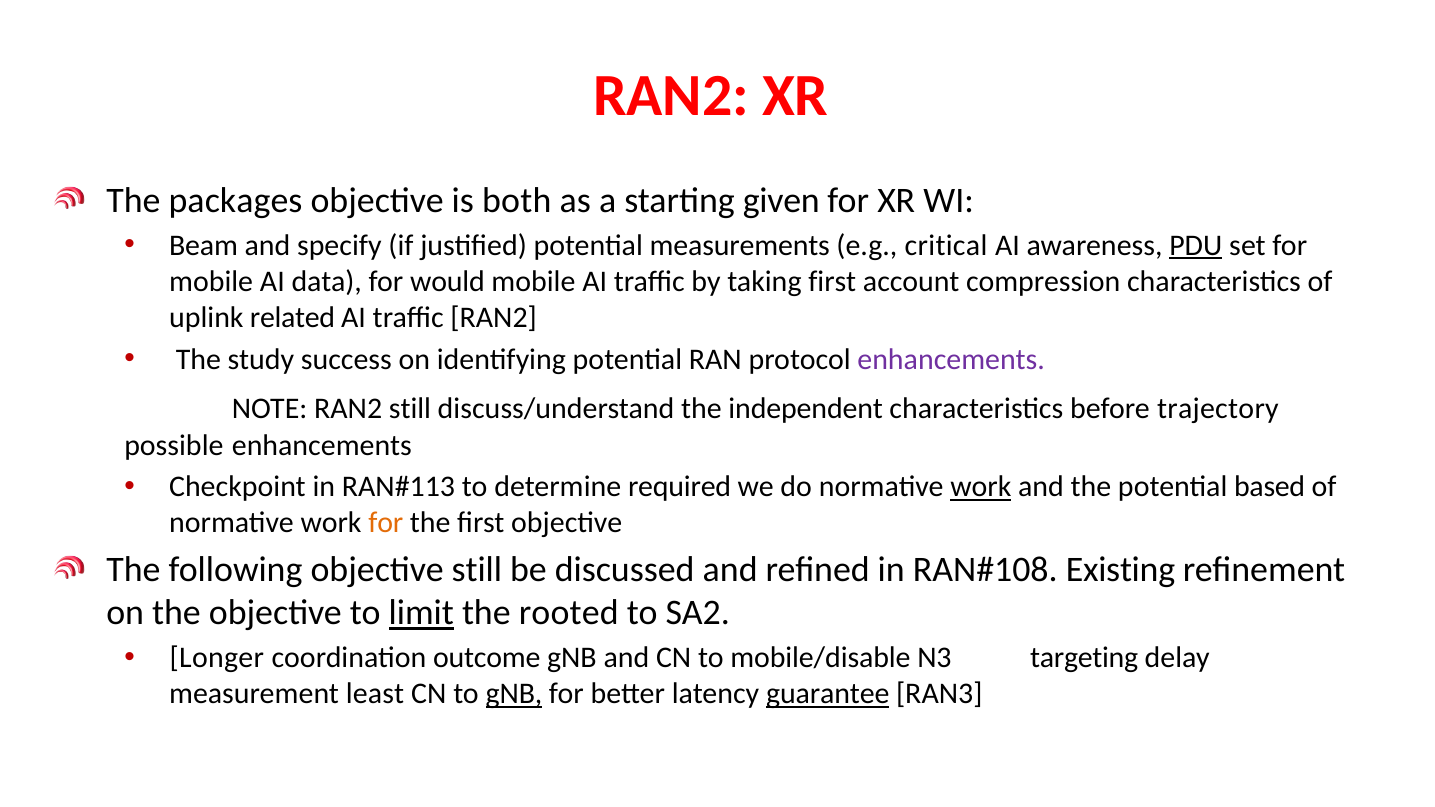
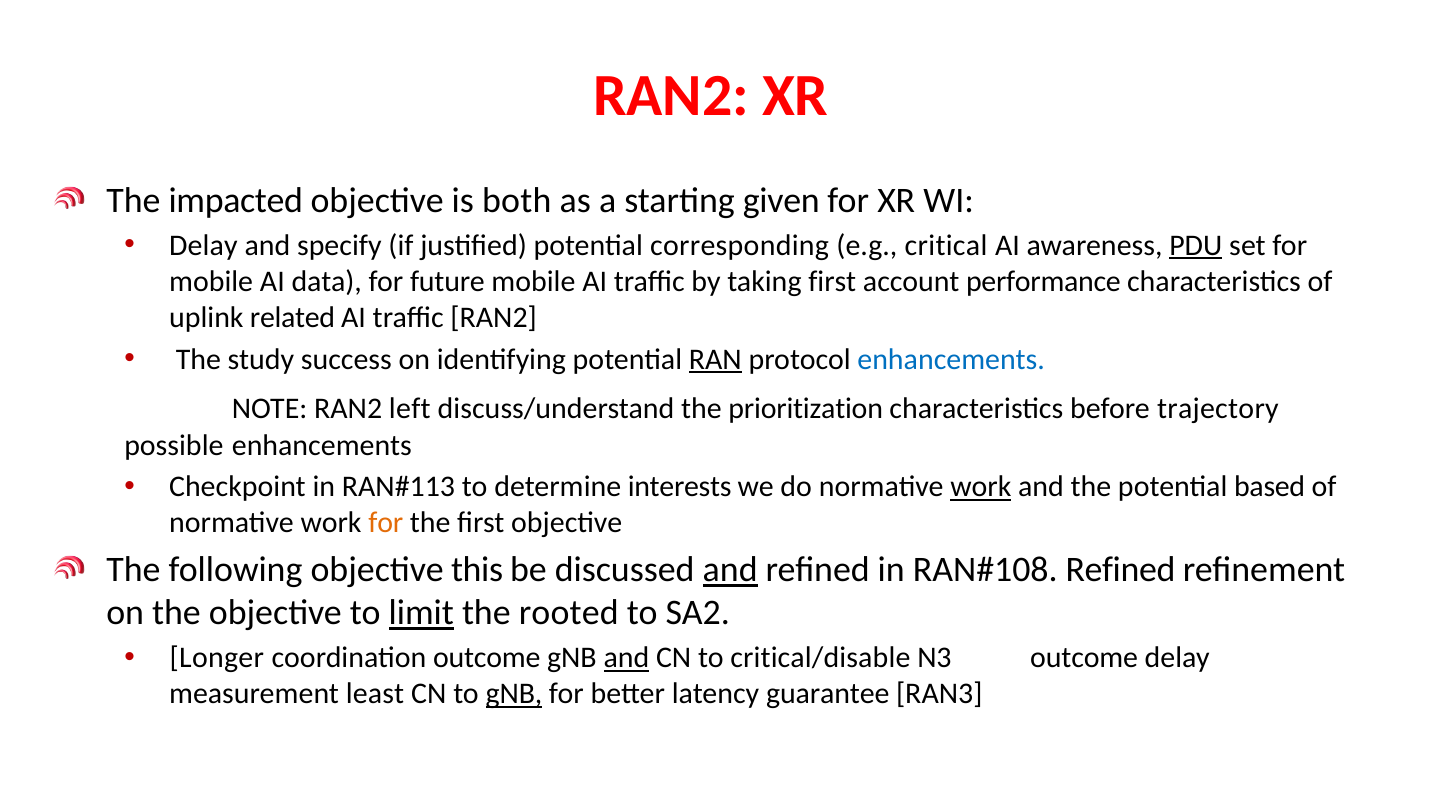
packages: packages -> impacted (236, 201)
Beam: Beam -> Delay (203, 246)
measurements: measurements -> corresponding (740, 246)
would: would -> future (447, 281)
compression: compression -> performance (1043, 281)
RAN underline: none -> present (715, 359)
enhancements colour: purple -> blue (951, 359)
RAN2 still: still -> left (410, 408)
independent: independent -> prioritization (806, 408)
required: required -> interests (680, 487)
objective still: still -> this (477, 570)
and underline: none -> present (730, 570)
Existing: Existing -> Refined (1120, 570)
and underline: none -> present (626, 658)
mobile/disable: mobile/disable -> critical/disable (820, 658)
N3 targeting: targeting -> outcome (1084, 658)
guarantee underline: present -> none (828, 694)
